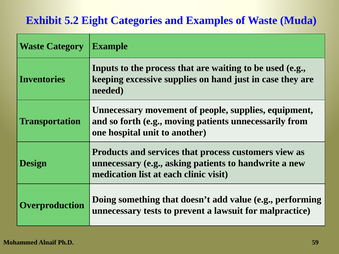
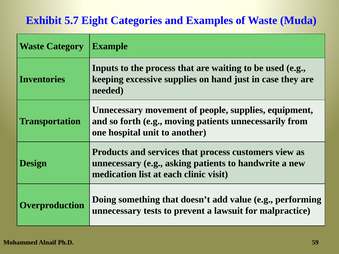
5.2: 5.2 -> 5.7 (72, 21)
